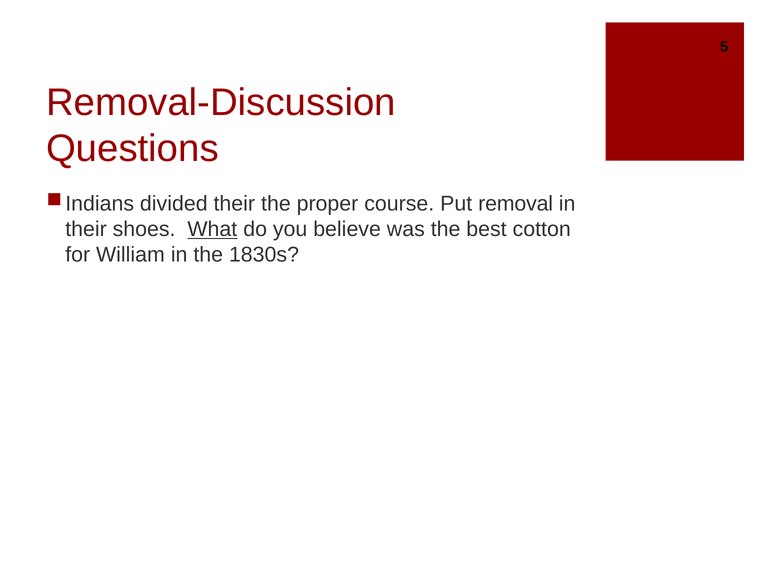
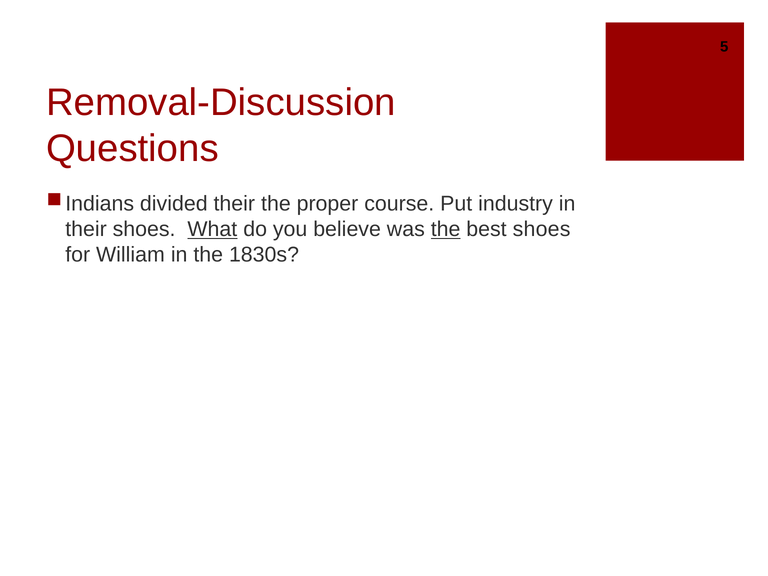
removal: removal -> industry (516, 204)
the underline: none -> present (446, 229)
best cotton: cotton -> shoes (542, 229)
